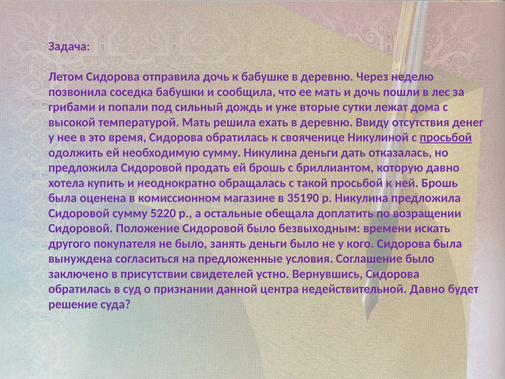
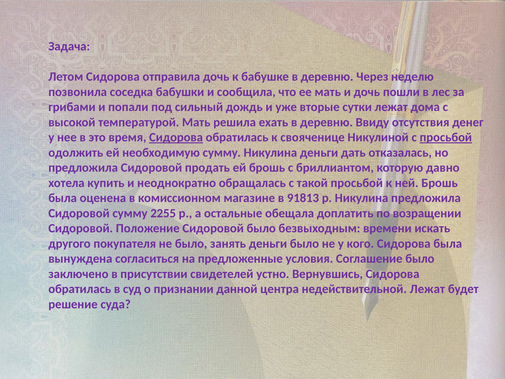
Сидорова underline: none -> present (176, 137)
35190: 35190 -> 91813 (303, 198)
5220: 5220 -> 2255 (163, 213)
недействительной Давно: Давно -> Лежат (427, 289)
